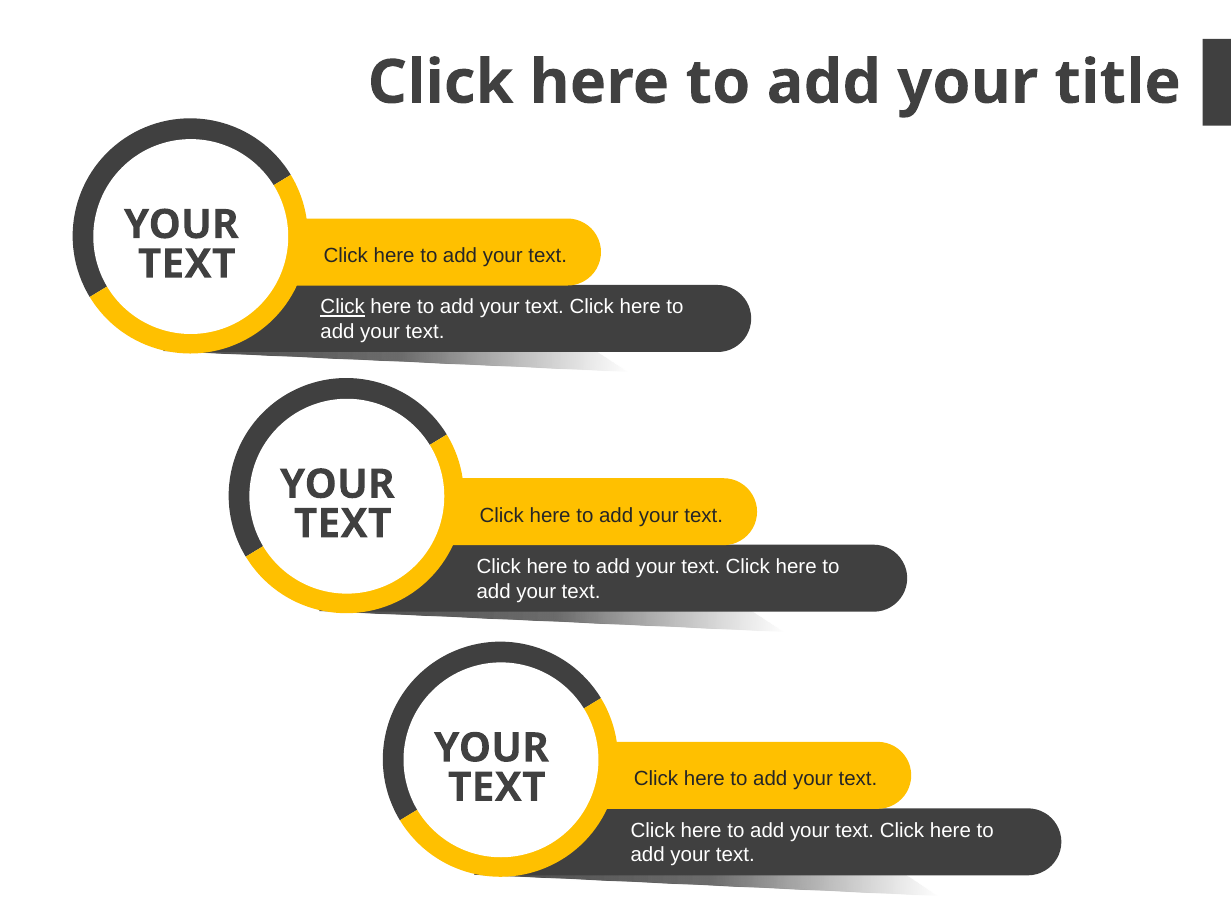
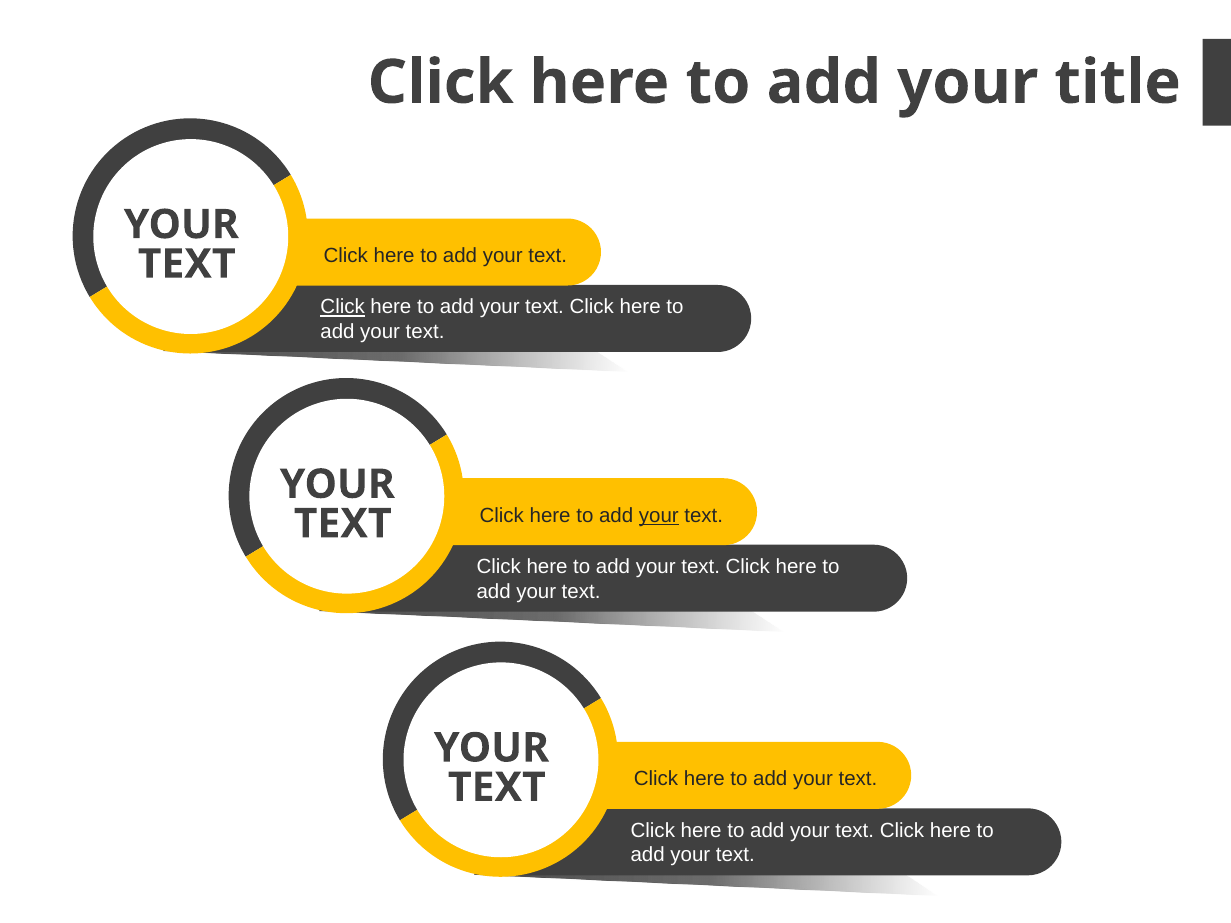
your underline: none -> present (659, 516)
